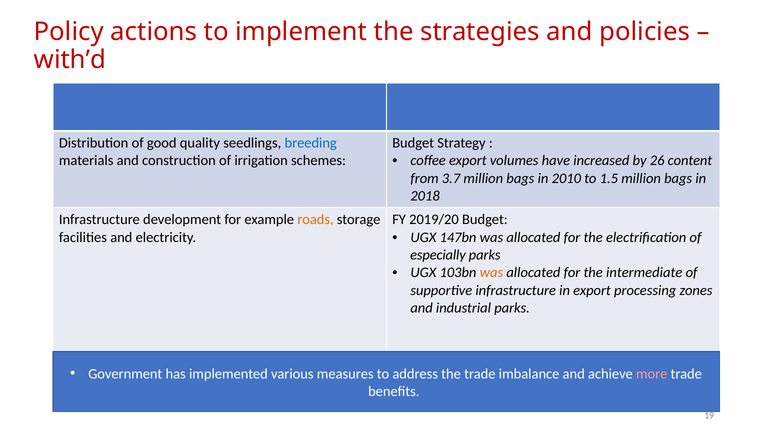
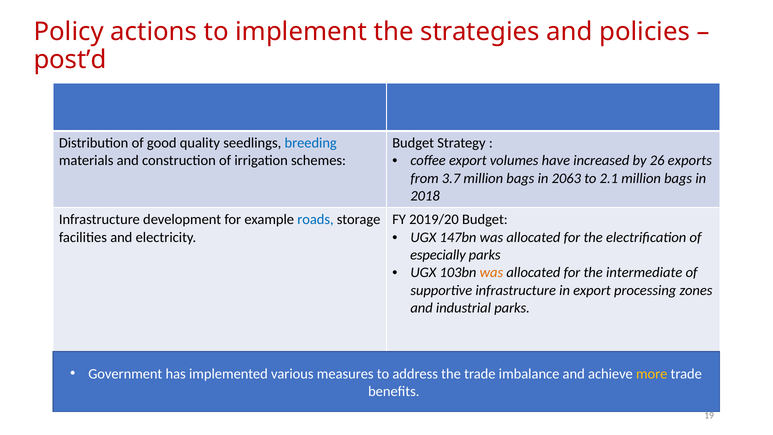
with’d: with’d -> post’d (70, 60)
content: content -> exports (690, 161)
2010: 2010 -> 2063 (566, 178)
1.5: 1.5 -> 2.1 (609, 178)
roads colour: orange -> blue (316, 219)
more colour: pink -> yellow (652, 374)
